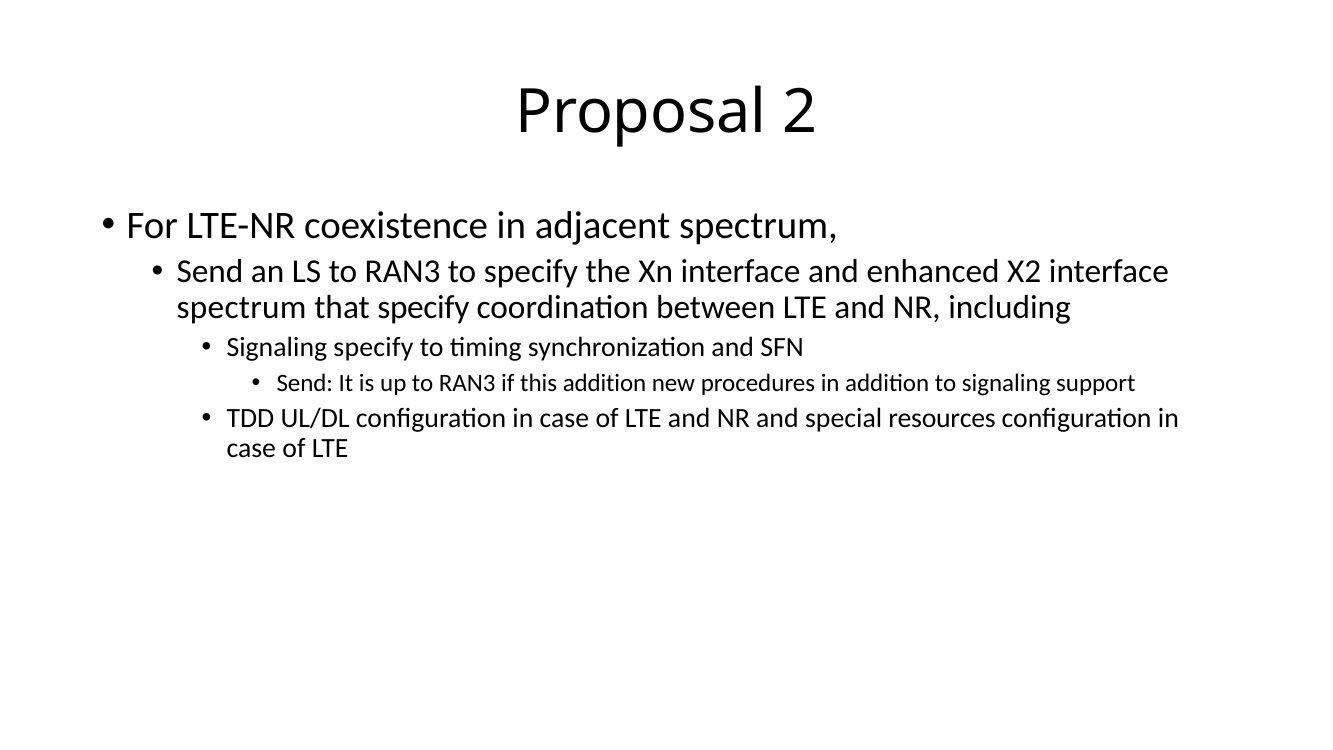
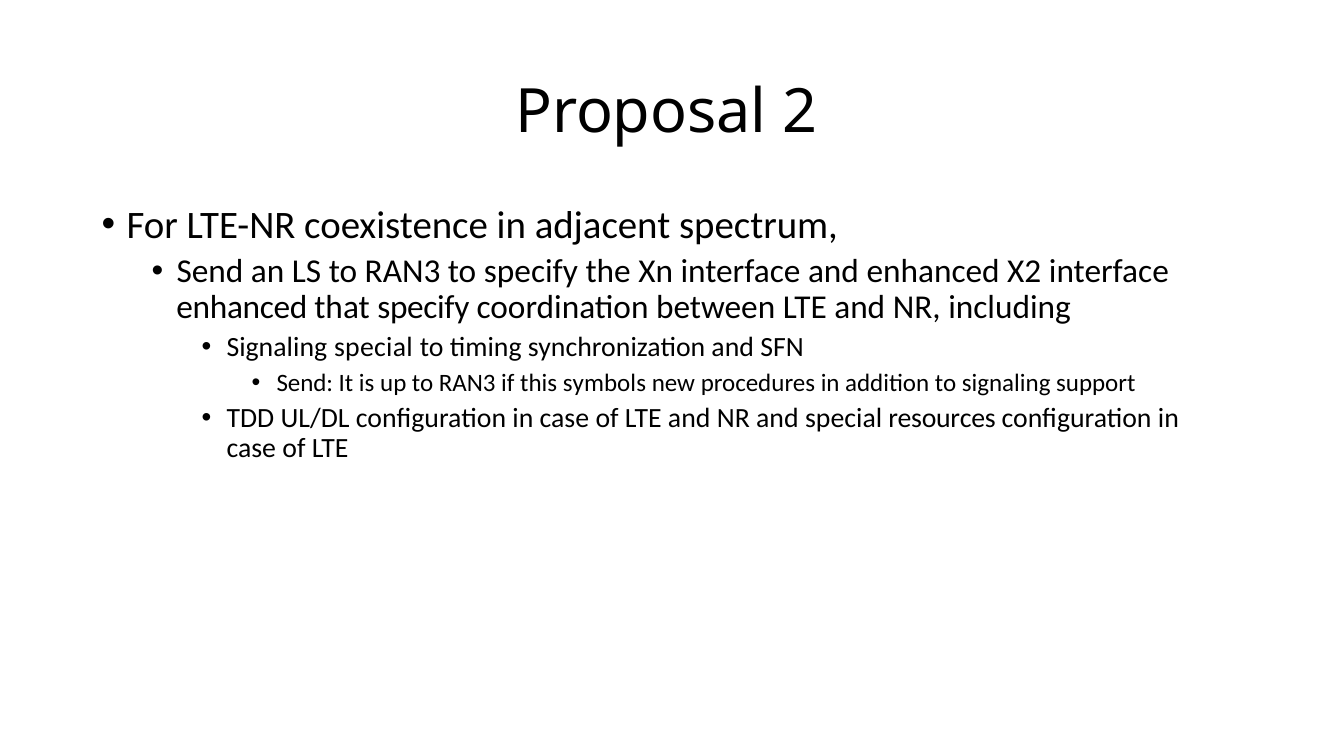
spectrum: spectrum -> enhanced (242, 307)
Signaling specify: specify -> special (373, 347)
this addition: addition -> symbols (604, 383)
